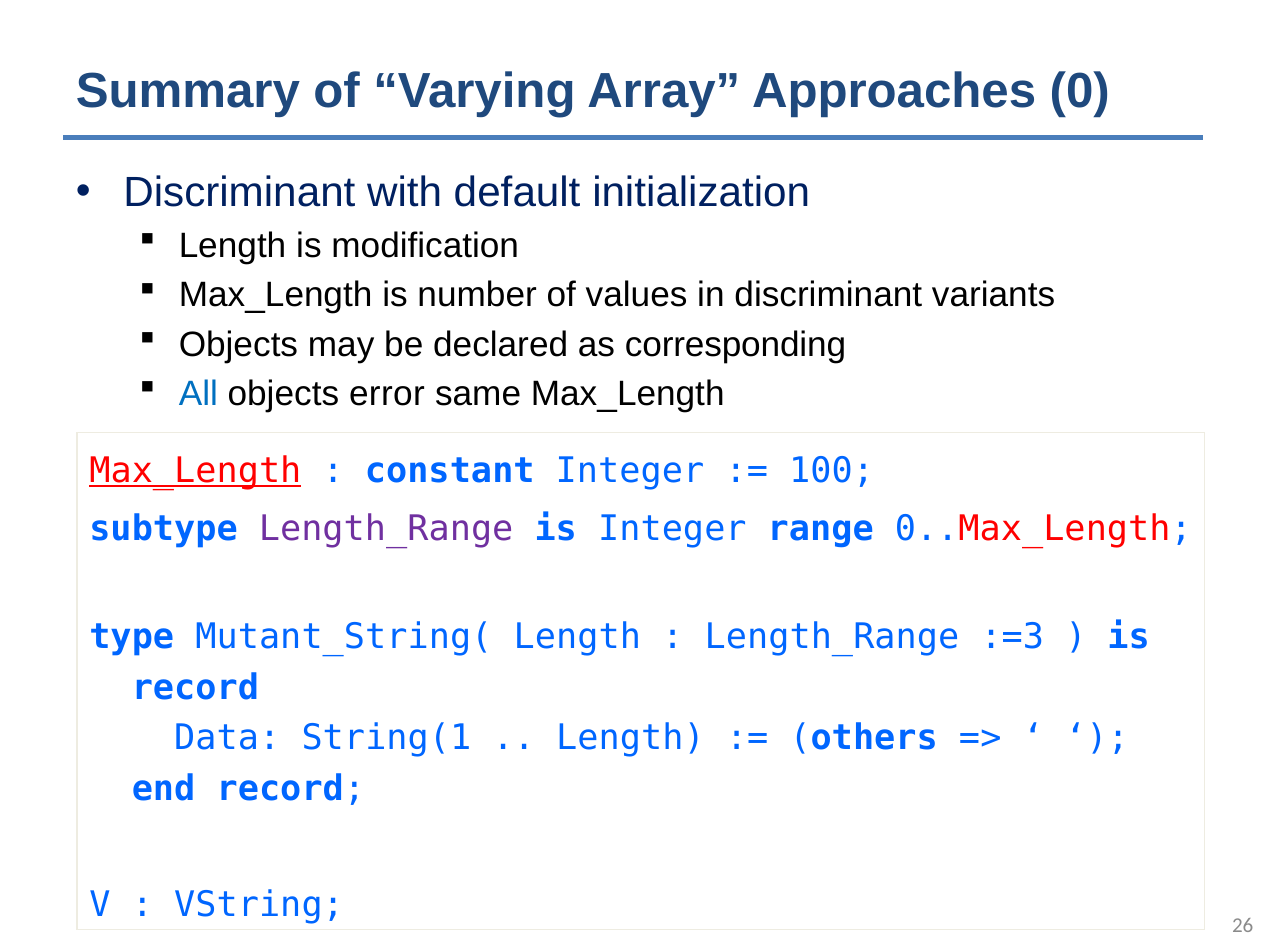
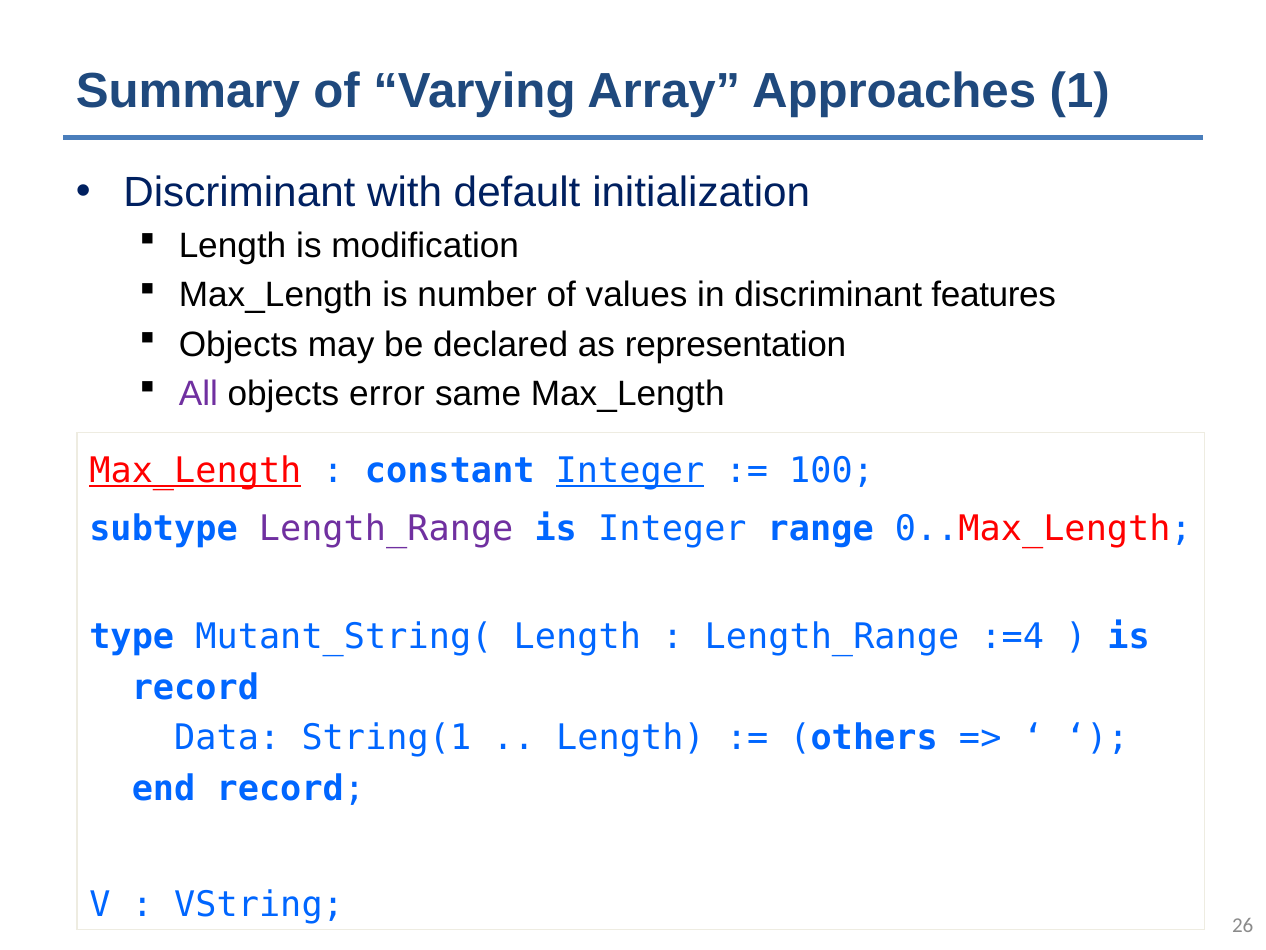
0: 0 -> 1 (1080, 91)
variants: variants -> features (994, 295)
corresponding: corresponding -> representation (736, 344)
All colour: blue -> purple (198, 394)
Integer underline: none -> present (630, 471)
:=3: :=3 -> :=4 (1012, 637)
